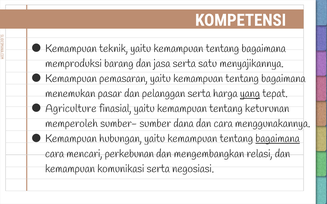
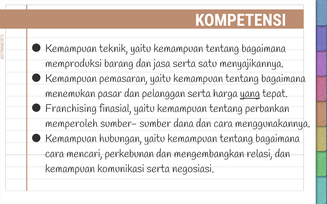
Agriculture: Agriculture -> Franchising (71, 109)
keturunan: keturunan -> perbankan (267, 109)
bagaimana underline: present -> none (278, 139)
